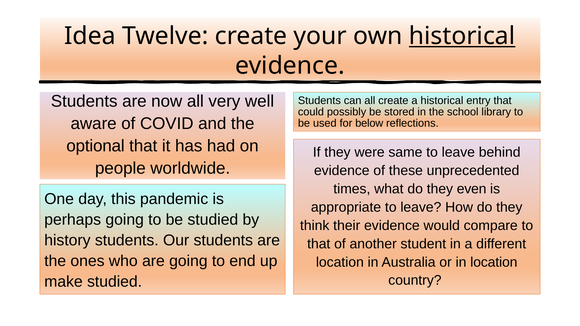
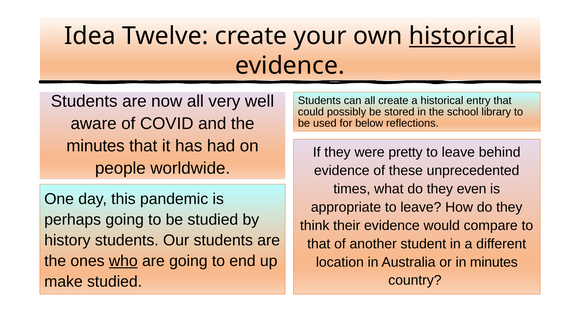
optional: optional -> minutes (96, 146)
same: same -> pretty (405, 152)
who underline: none -> present (123, 261)
in location: location -> minutes (494, 262)
